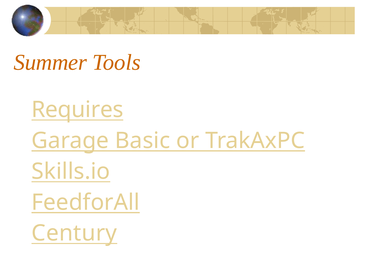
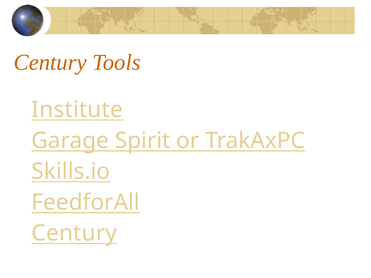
Summer: Summer -> Century (50, 63)
Requires: Requires -> Institute (77, 110)
Basic: Basic -> Spirit (143, 141)
